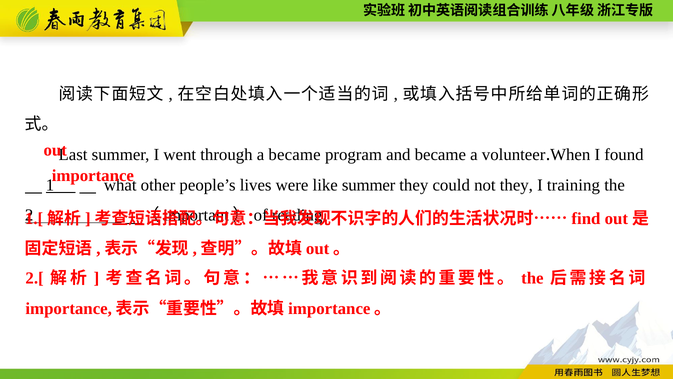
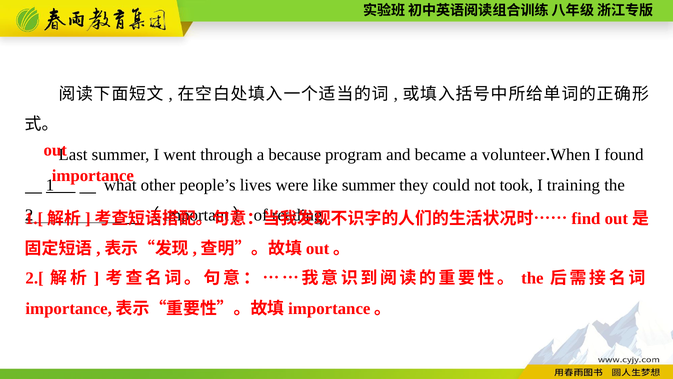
a became: became -> because (295, 155)
not they: they -> took (516, 185)
